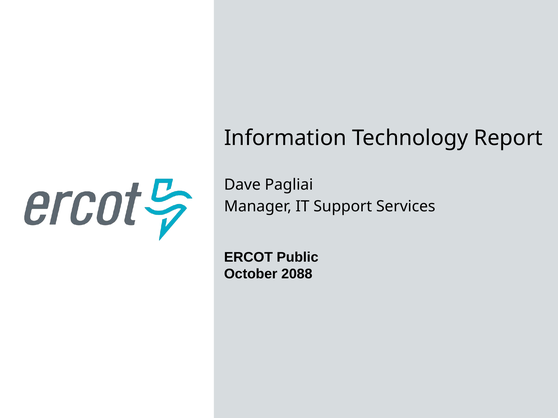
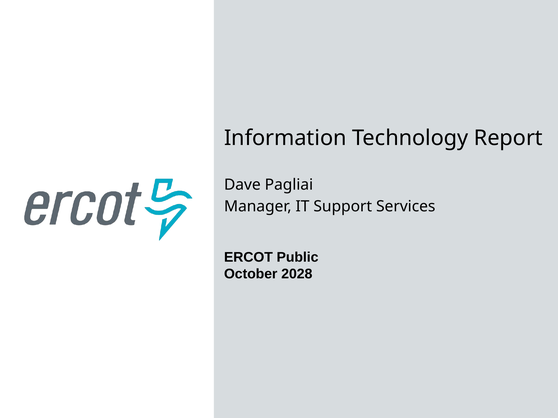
2088: 2088 -> 2028 (297, 274)
